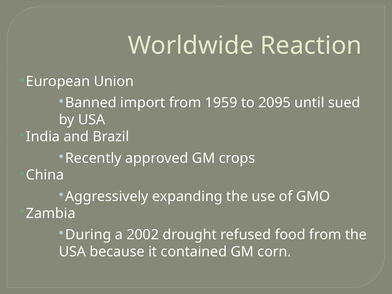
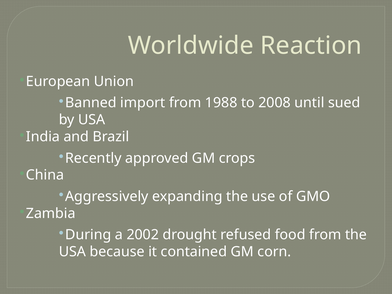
1959: 1959 -> 1988 (221, 103)
2095: 2095 -> 2008 (275, 103)
